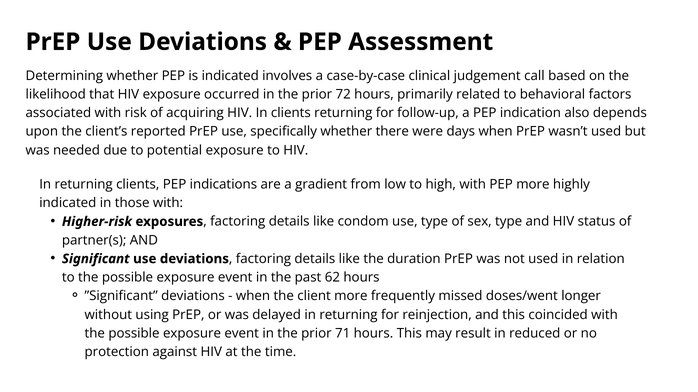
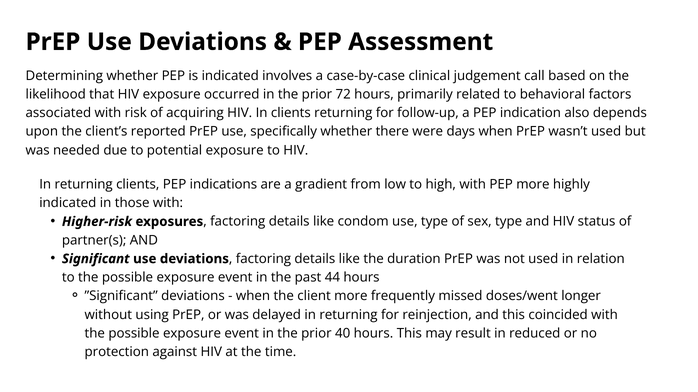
62: 62 -> 44 (332, 278)
71: 71 -> 40 (343, 334)
